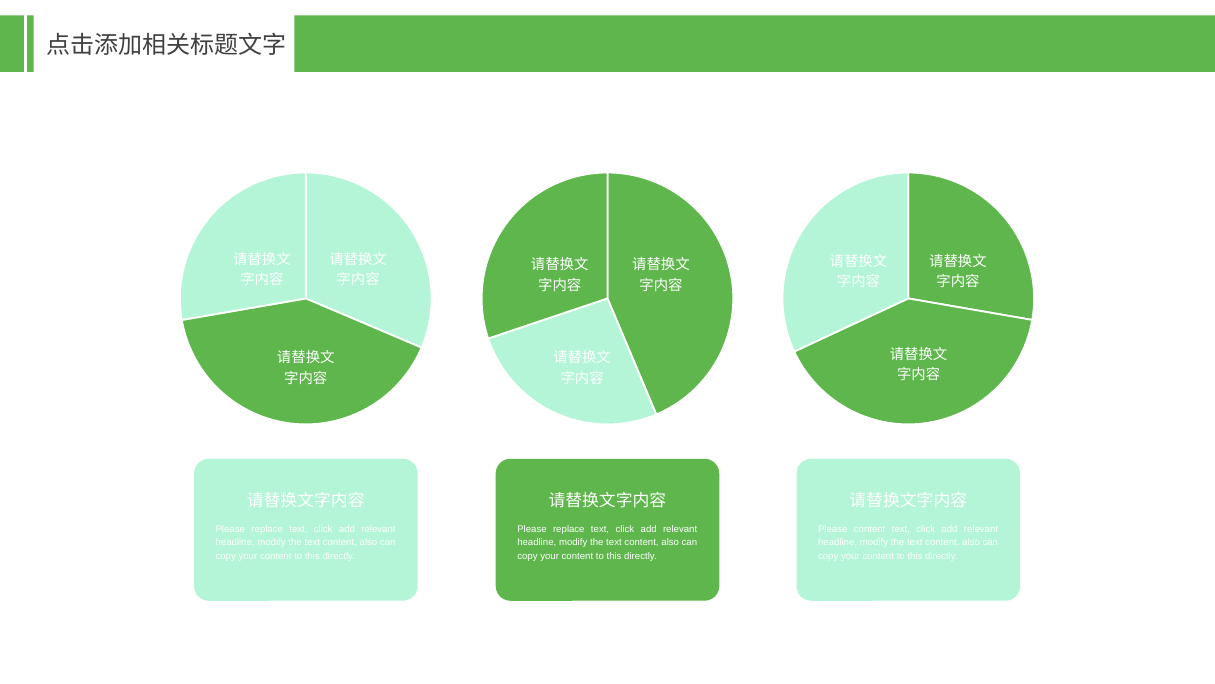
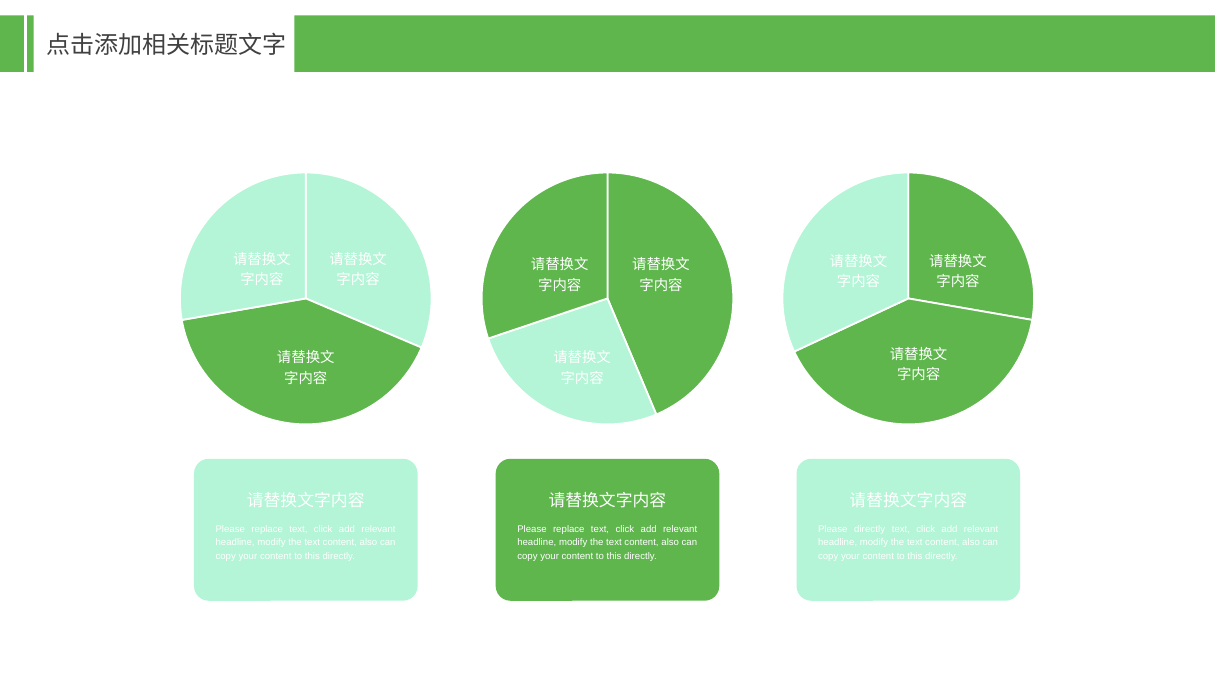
Please content: content -> directly (870, 528)
